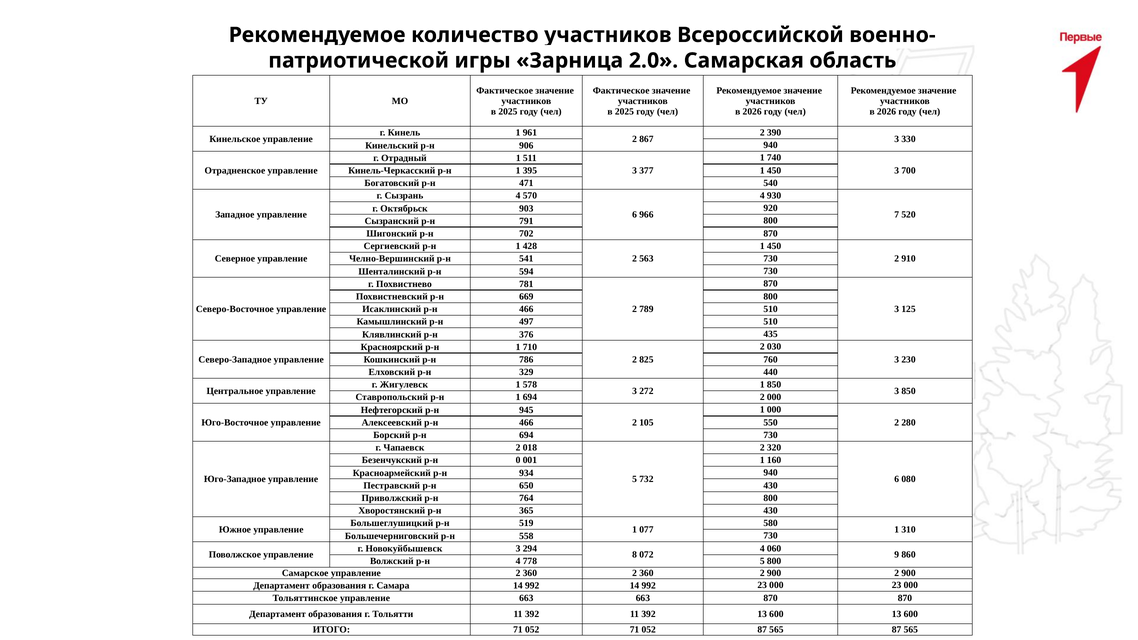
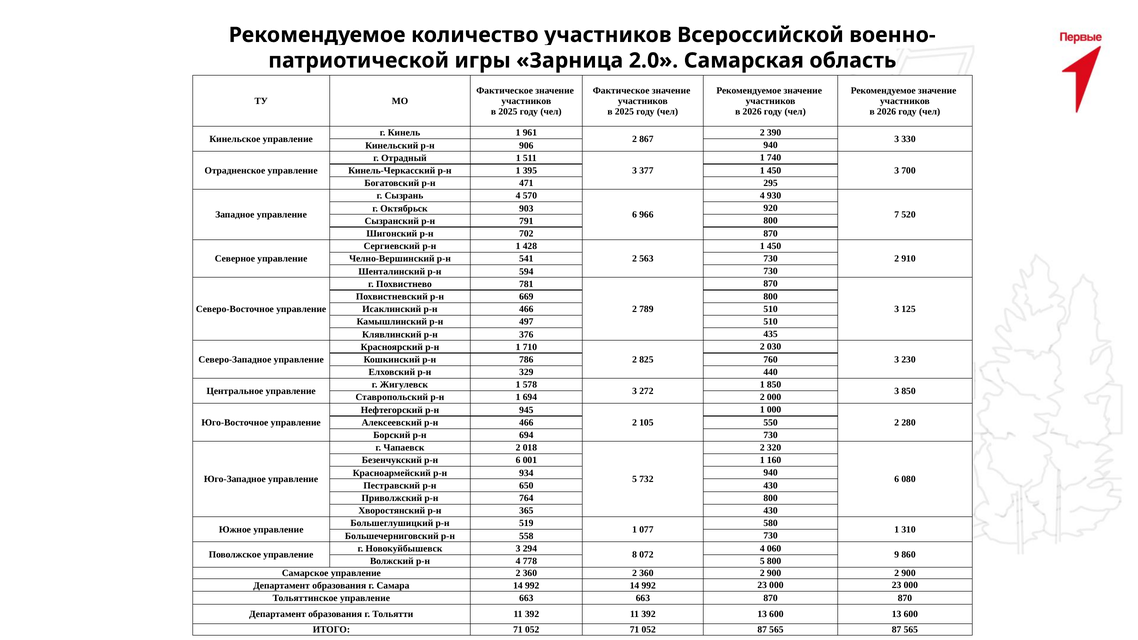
540: 540 -> 295 (771, 183)
р-н 0: 0 -> 6 (518, 460)
